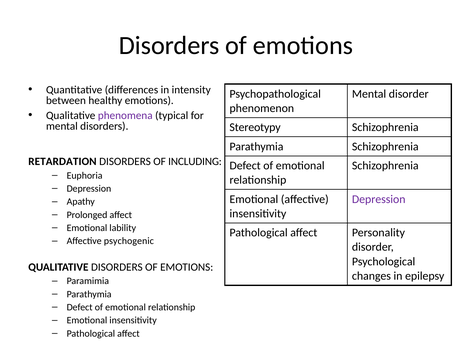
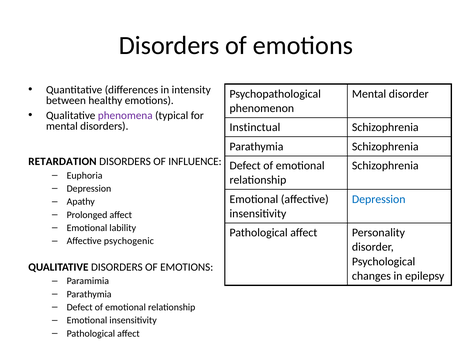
Stereotypy: Stereotypy -> Instinctual (255, 127)
INCLUDING: INCLUDING -> INFLUENCE (195, 162)
Depression colour: purple -> blue (379, 199)
